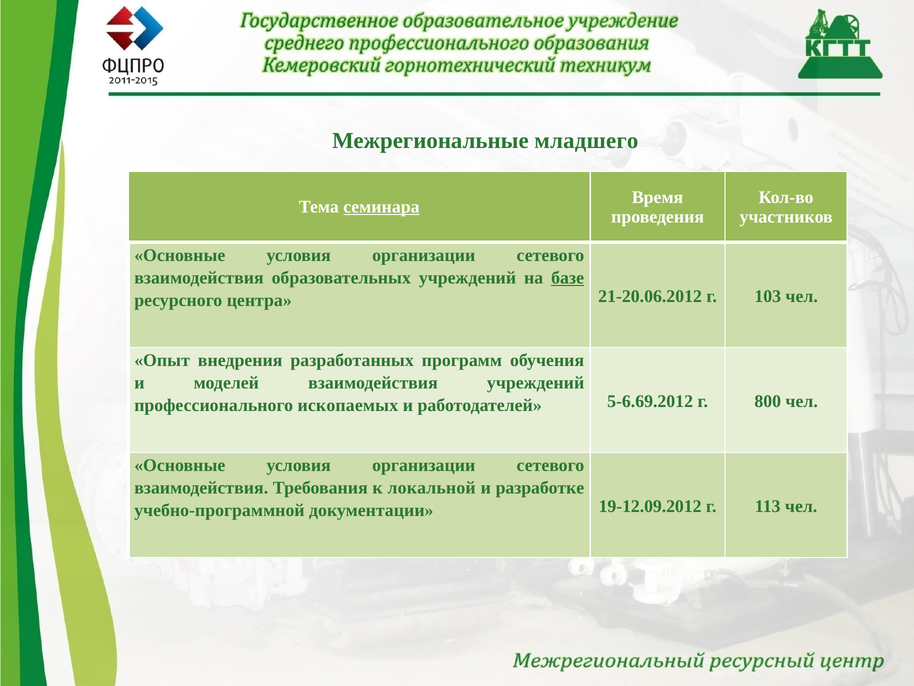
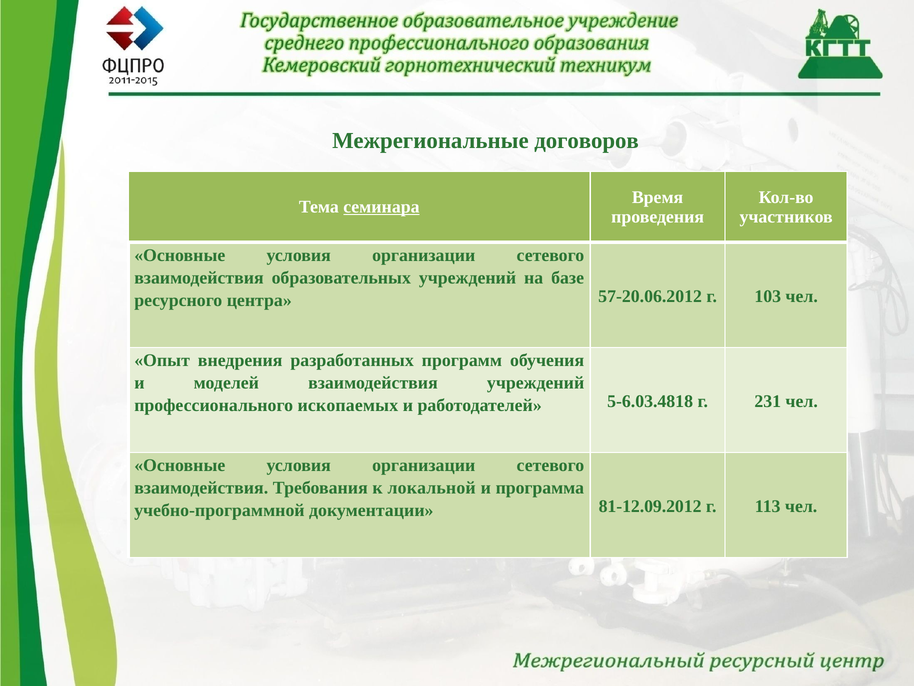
младшего: младшего -> договоров (587, 141)
базе underline: present -> none (568, 278)
21-20.06.2012: 21-20.06.2012 -> 57-20.06.2012 (650, 296)
5-6.69.2012: 5-6.69.2012 -> 5-6.03.4818 (650, 401)
800: 800 -> 231 (768, 401)
разработке: разработке -> программа (540, 487)
19-12.09.2012: 19-12.09.2012 -> 81-12.09.2012 (650, 506)
